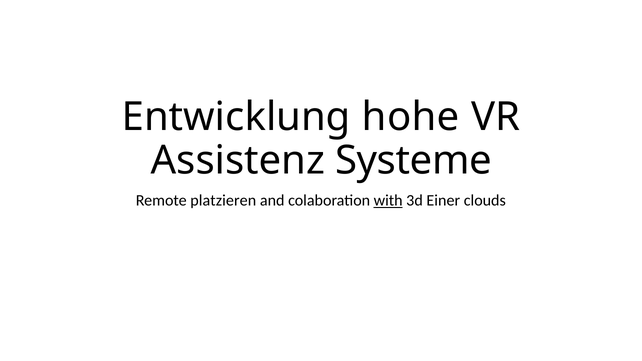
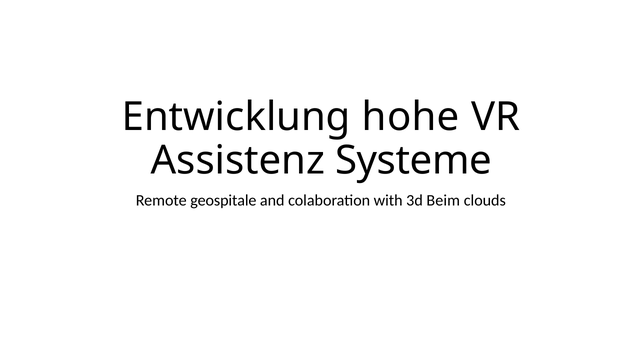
platzieren: platzieren -> geospitale (223, 201)
with underline: present -> none (388, 201)
Einer: Einer -> Beim (443, 201)
